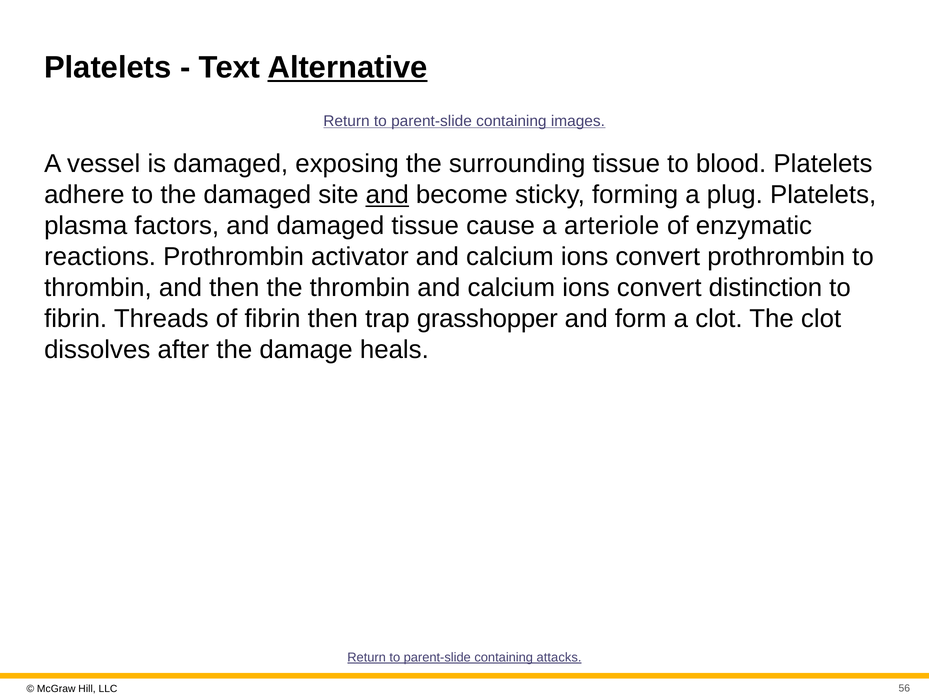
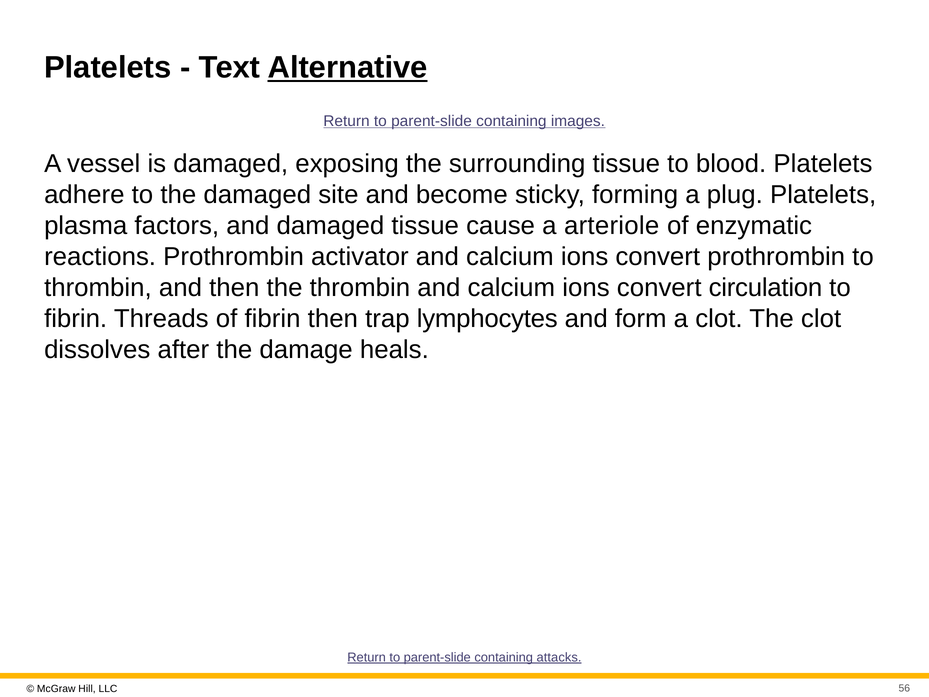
and underline: present -> none (387, 195)
distinction: distinction -> circulation (765, 288)
grasshopper: grasshopper -> lymphocytes (487, 319)
